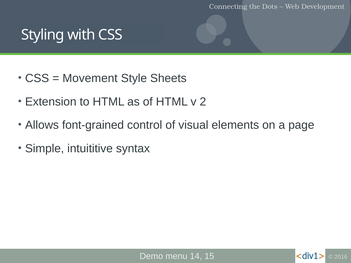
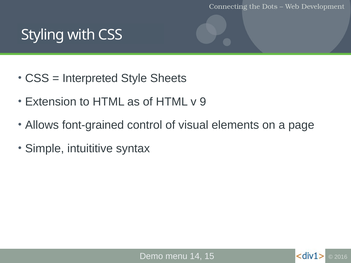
Movement: Movement -> Interpreted (90, 78)
2: 2 -> 9 (203, 102)
